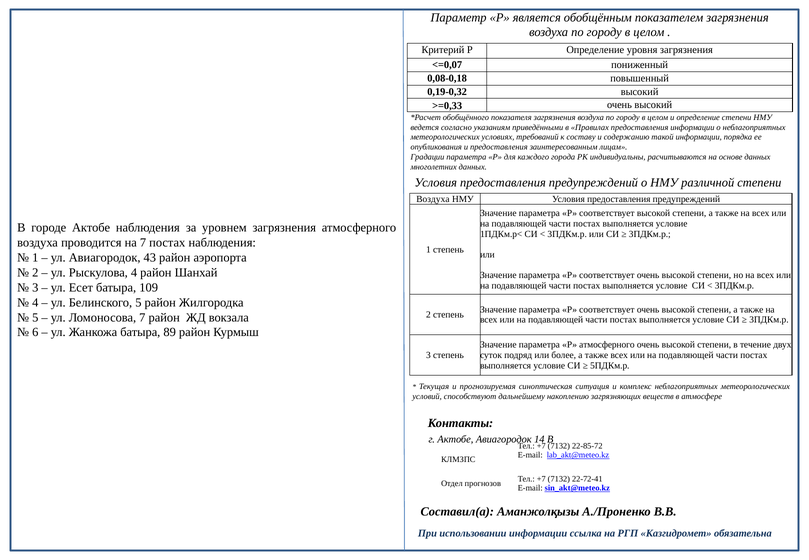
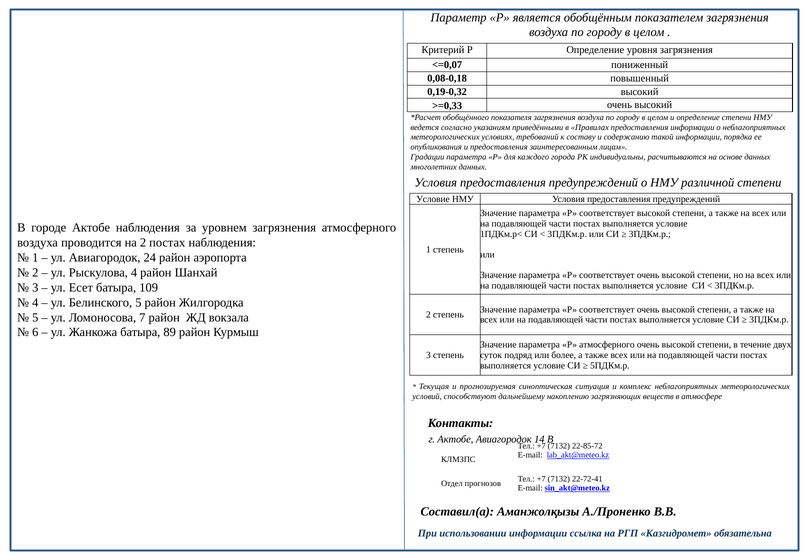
Воздуха: Воздуха -> Условие (433, 199)
на 7: 7 -> 2 (143, 243)
43: 43 -> 24 (150, 258)
